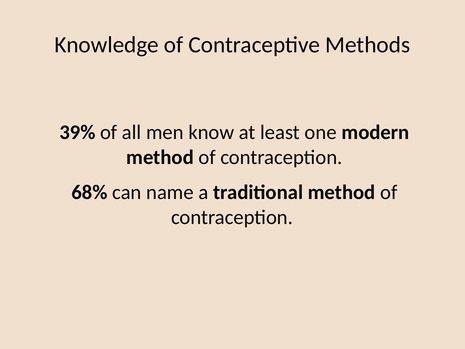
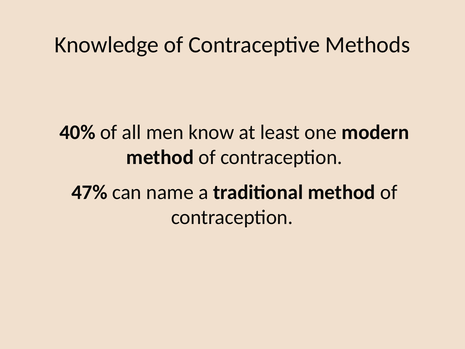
39%: 39% -> 40% (77, 132)
68%: 68% -> 47% (89, 192)
